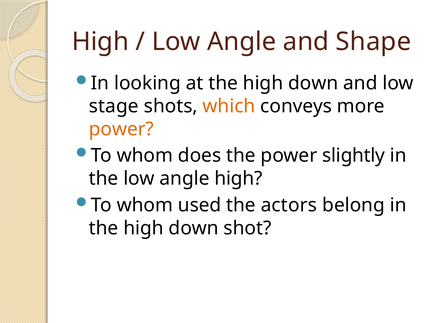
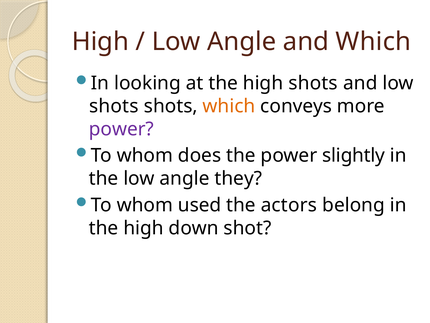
and Shape: Shape -> Which (373, 42)
at the high down: down -> shots (313, 83)
stage: stage -> shots (114, 106)
power colour: orange -> purple (121, 129)
angle high: high -> they (238, 178)
